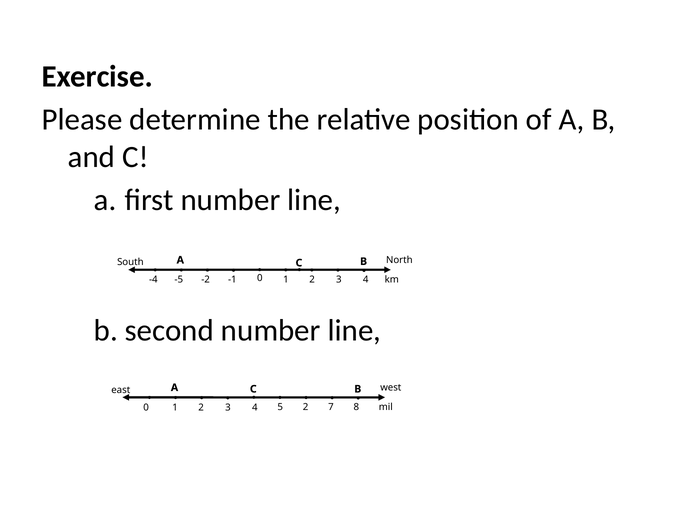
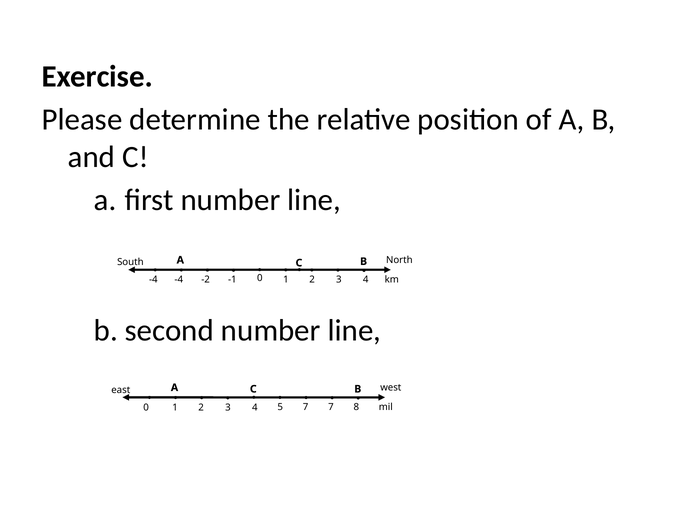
-4 -5: -5 -> -4 (179, 280)
5 2: 2 -> 7 (306, 407)
